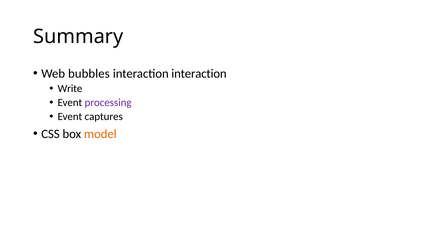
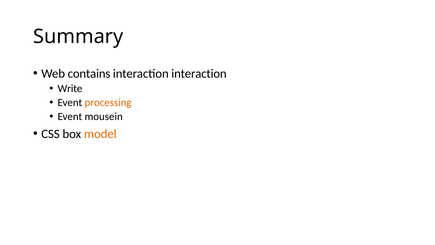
bubbles: bubbles -> contains (89, 74)
processing colour: purple -> orange (108, 103)
captures: captures -> mousein (104, 117)
